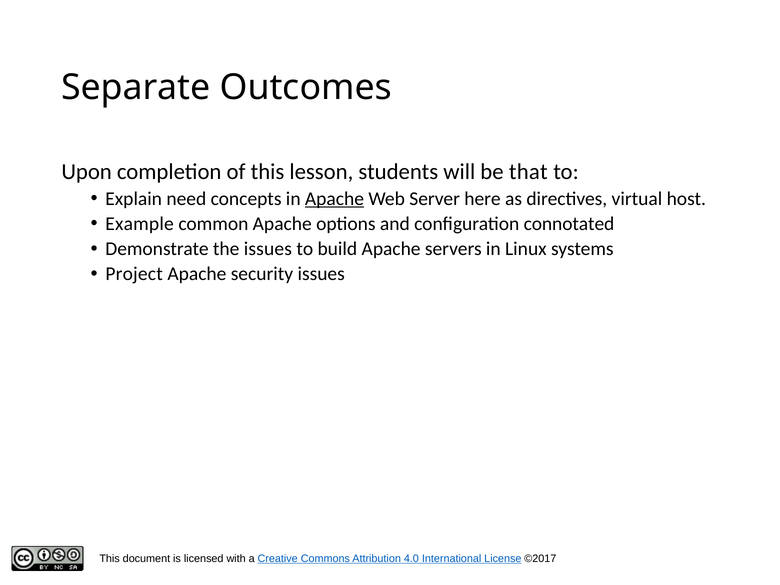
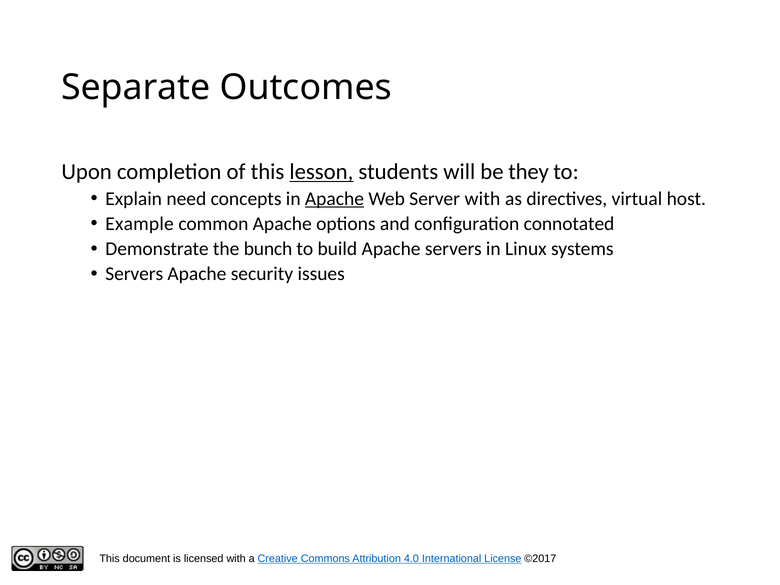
lesson underline: none -> present (321, 172)
that: that -> they (529, 172)
Server here: here -> with (482, 199)
the issues: issues -> bunch (268, 249)
Project: Project -> Servers (134, 274)
